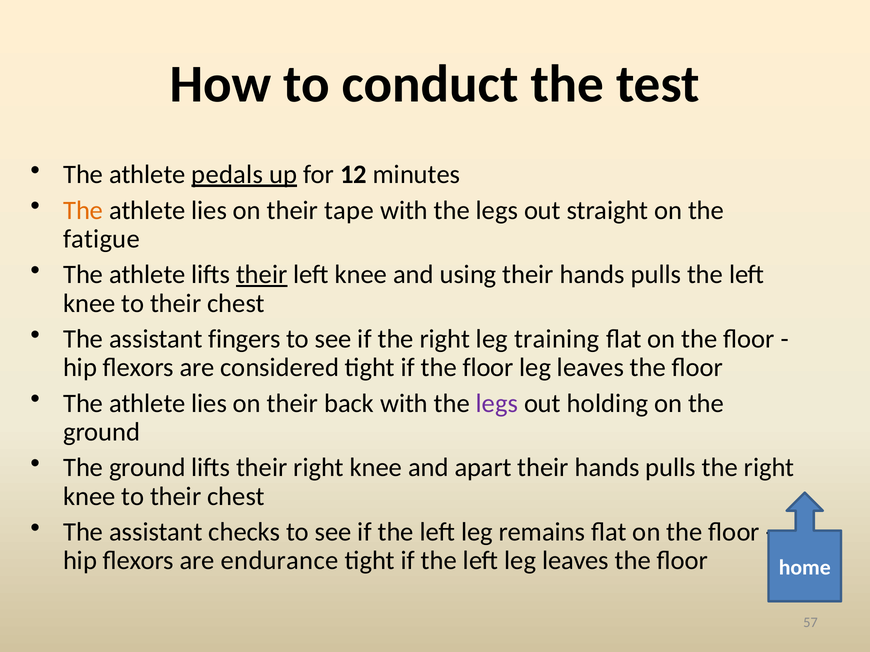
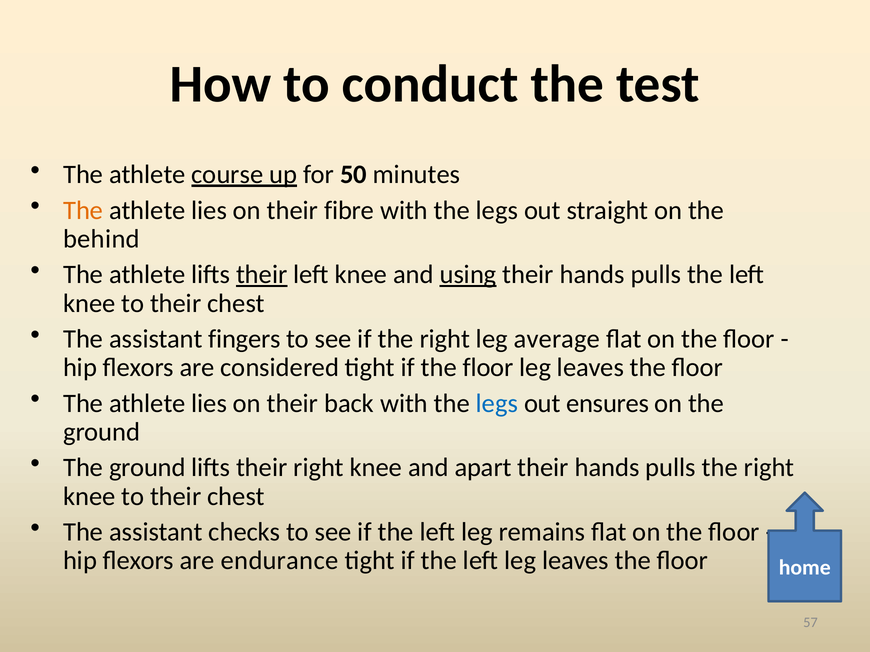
pedals: pedals -> course (227, 174)
12: 12 -> 50 (353, 174)
tape: tape -> fibre (349, 210)
fatigue: fatigue -> behind (101, 239)
using underline: none -> present (468, 275)
training: training -> average (557, 339)
legs colour: purple -> blue (497, 404)
holding: holding -> ensures (608, 404)
